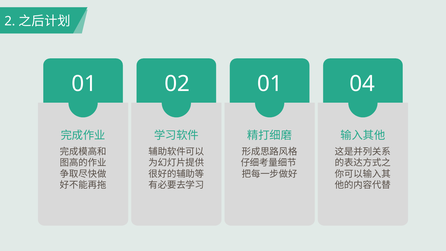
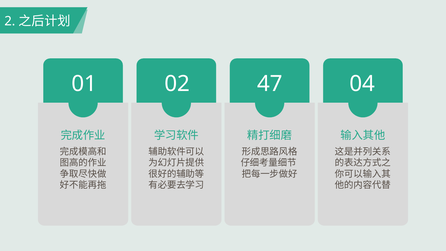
02 01: 01 -> 47 (270, 84)
